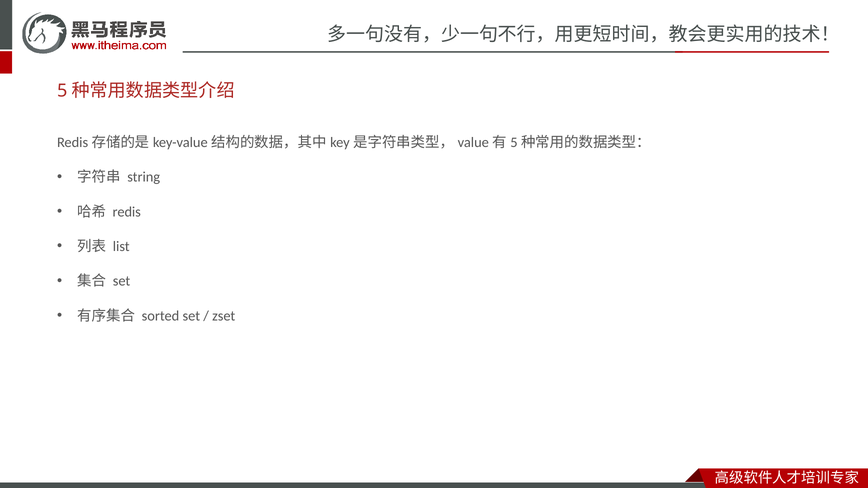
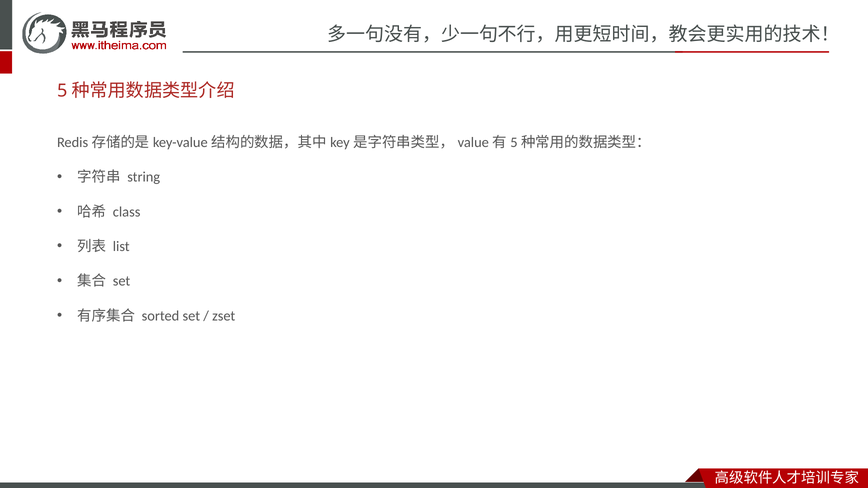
redis: redis -> class (127, 212)
